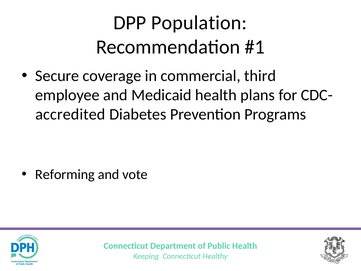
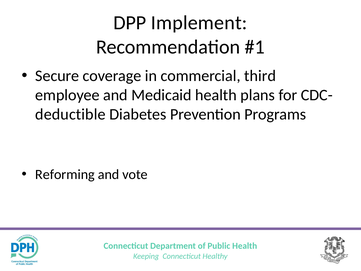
Population: Population -> Implement (199, 23)
accredited: accredited -> deductible (70, 114)
